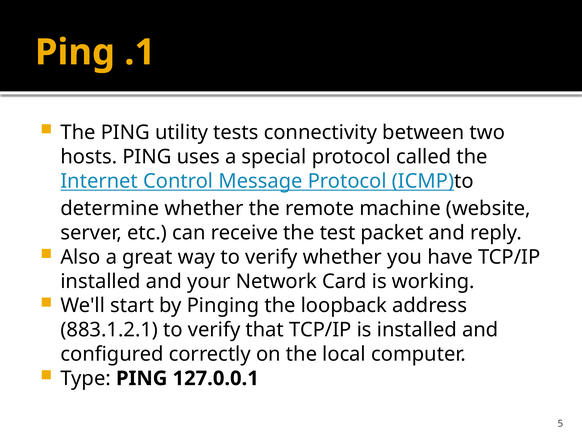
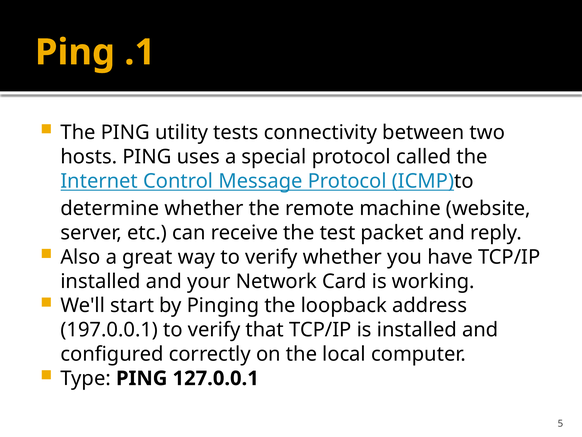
883.1.2.1: 883.1.2.1 -> 197.0.0.1 (109, 329)
